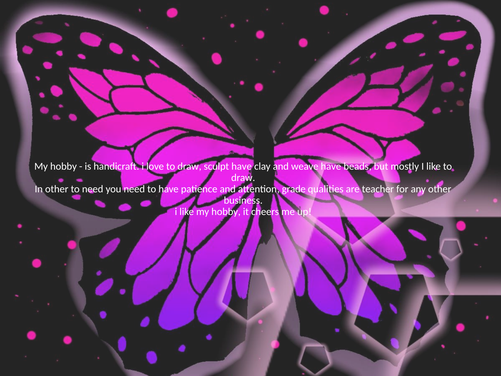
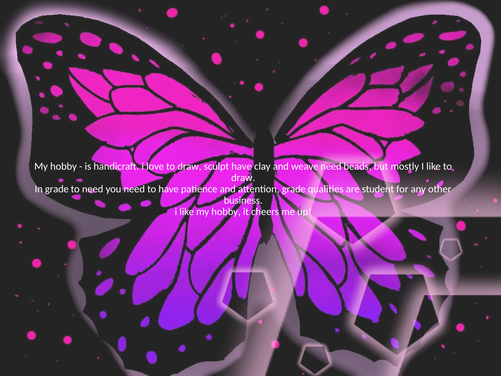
weave have: have -> need (331, 166)
In other: other -> grade (57, 189)
teacher: teacher -> student (378, 189)
